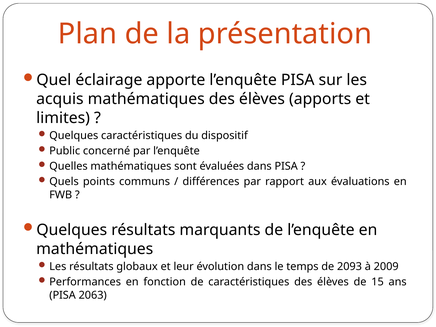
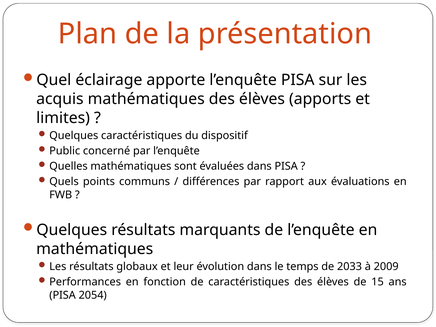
2093: 2093 -> 2033 (350, 267)
2063: 2063 -> 2054 (93, 295)
